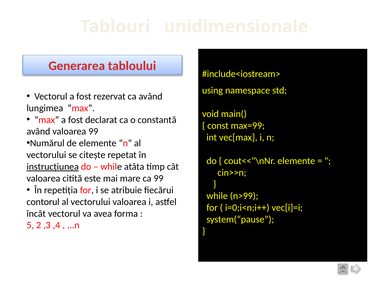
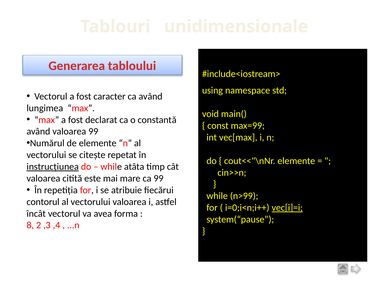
rezervat: rezervat -> caracter (110, 96)
vec[i]=i underline: none -> present (287, 207)
5: 5 -> 8 (30, 225)
